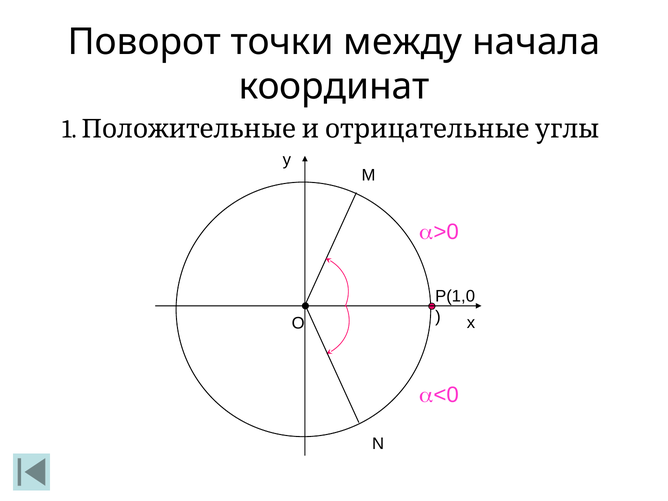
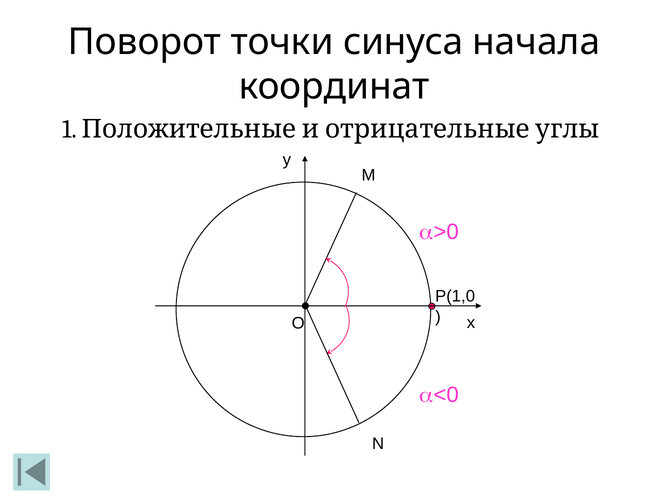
между: между -> синуса (403, 42)
